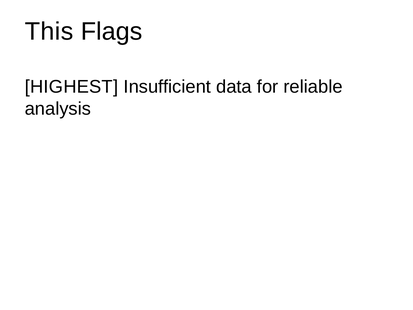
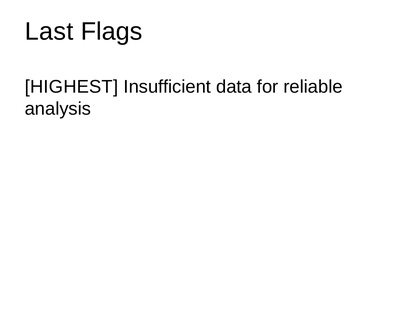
This: This -> Last (49, 31)
